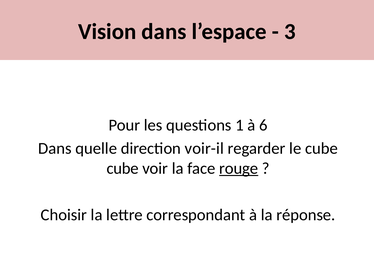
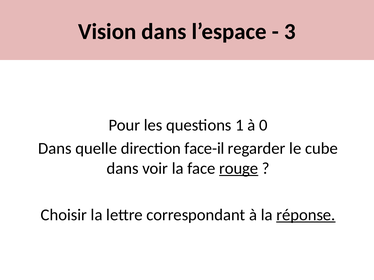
6: 6 -> 0 (263, 125)
voir-il: voir-il -> face-il (204, 149)
cube: cube -> dans (123, 169)
réponse underline: none -> present (306, 215)
